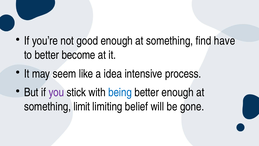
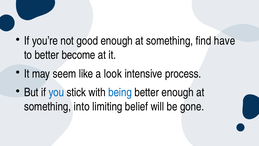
idea: idea -> look (113, 74)
you colour: purple -> blue (56, 92)
limit: limit -> into (82, 106)
